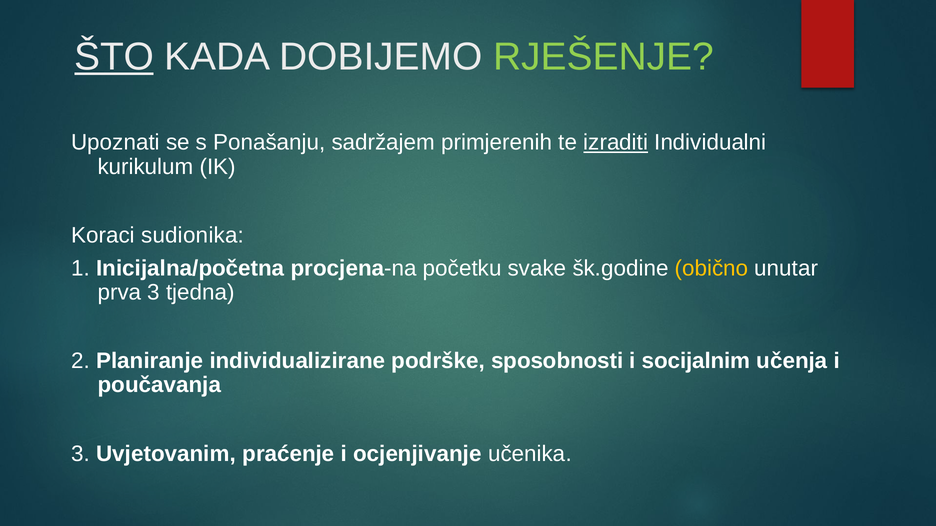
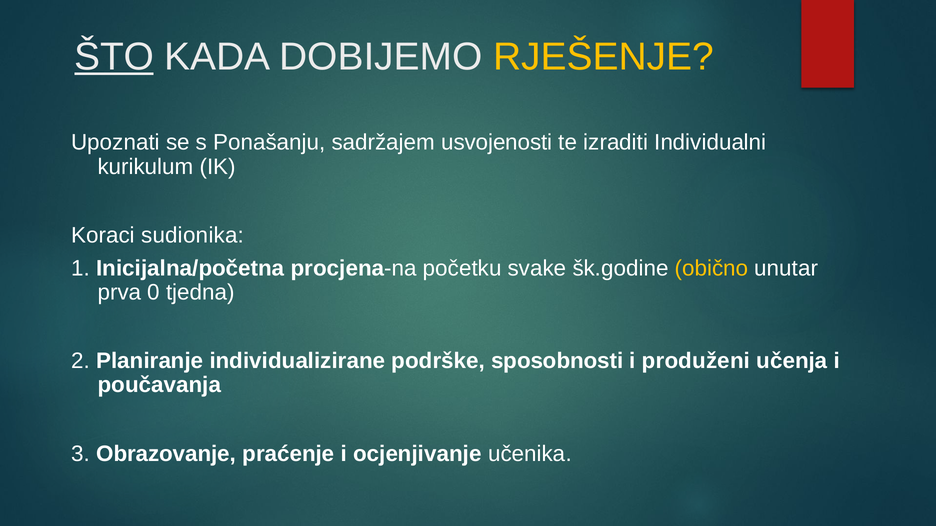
RJEŠENJE colour: light green -> yellow (604, 57)
primjerenih: primjerenih -> usvojenosti (497, 143)
izraditi underline: present -> none (616, 143)
prva 3: 3 -> 0 (154, 293)
socijalnim: socijalnim -> produženi (696, 361)
Uvjetovanim: Uvjetovanim -> Obrazovanje (166, 454)
